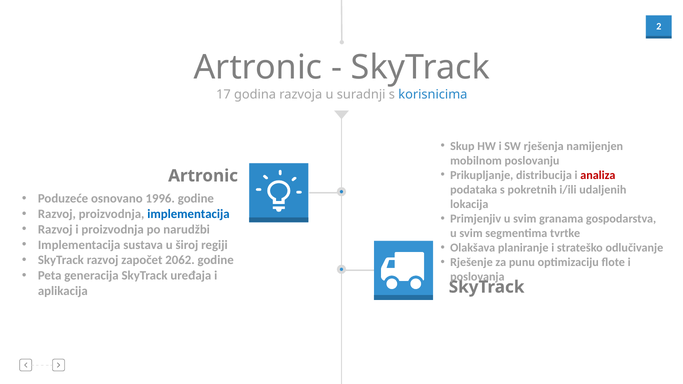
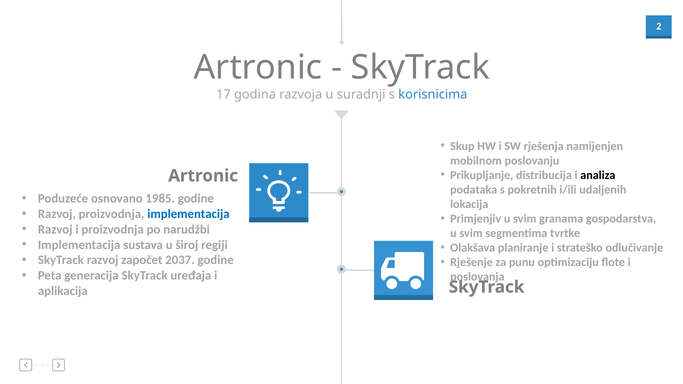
analiza colour: red -> black (598, 175)
1996: 1996 -> 1985 (160, 199)
2062: 2062 -> 2037 (180, 260)
